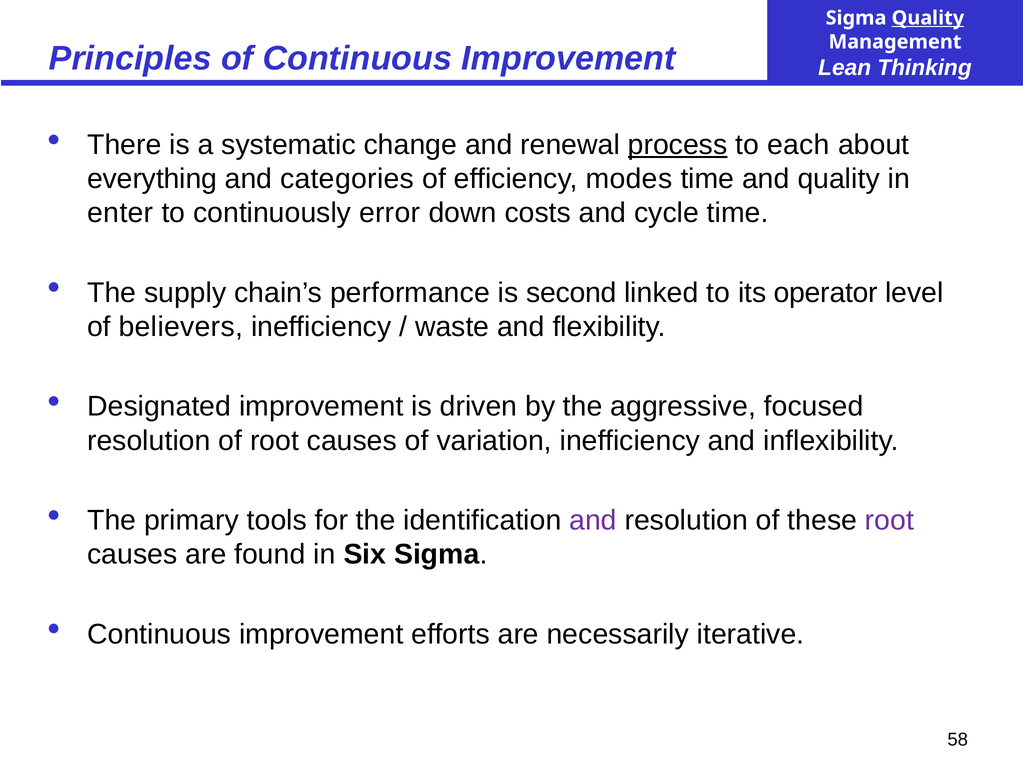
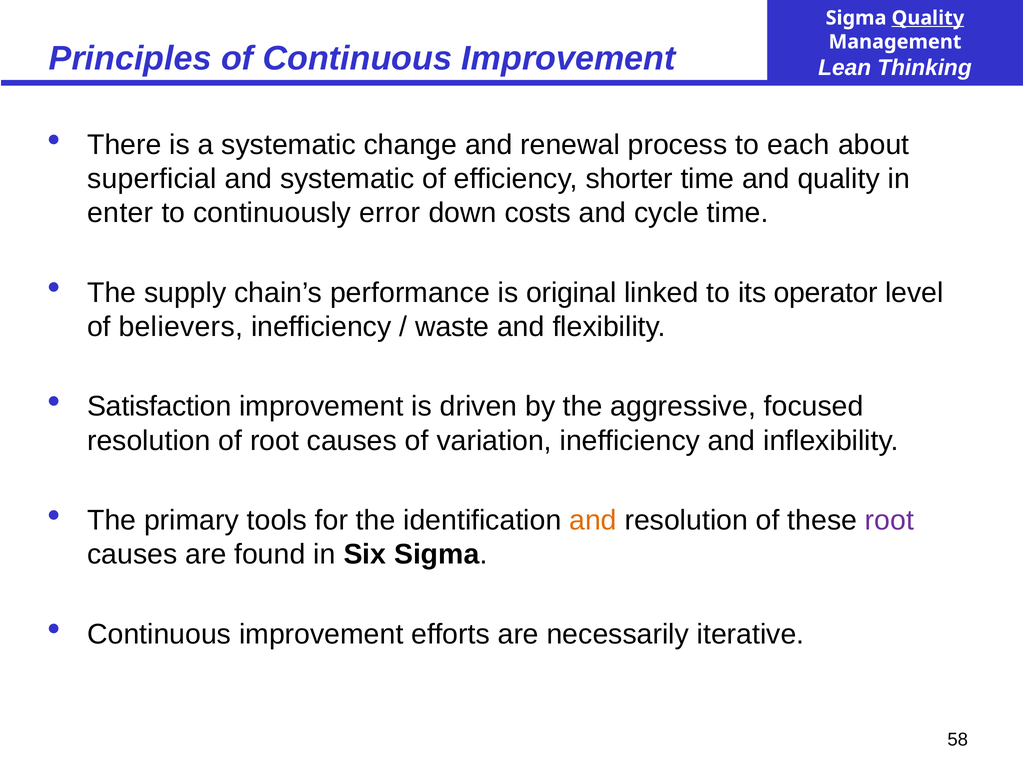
process underline: present -> none (678, 145)
everything: everything -> superficial (152, 179)
and categories: categories -> systematic (347, 179)
modes: modes -> shorter (629, 179)
second: second -> original (571, 292)
Designated: Designated -> Satisfaction (159, 406)
and colour: purple -> orange (593, 520)
